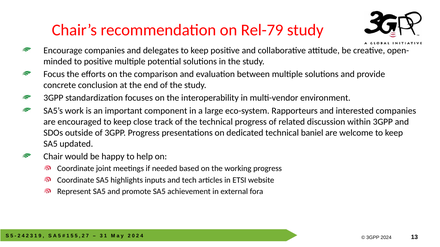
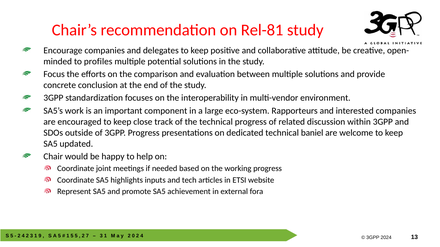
Rel-79: Rel-79 -> Rel-81 (262, 30)
to positive: positive -> profiles (98, 61)
